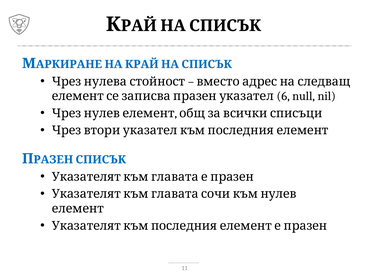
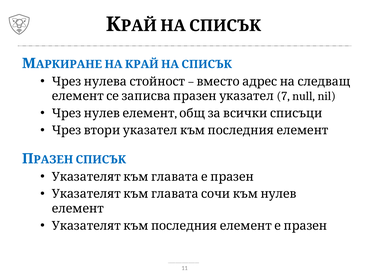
6: 6 -> 7 (283, 96)
